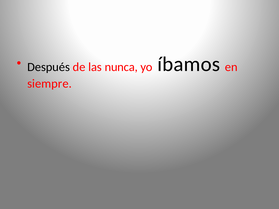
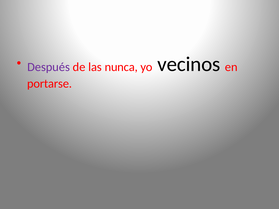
Después colour: black -> purple (49, 67)
íbamos: íbamos -> vecinos (189, 64)
siempre: siempre -> portarse (50, 84)
